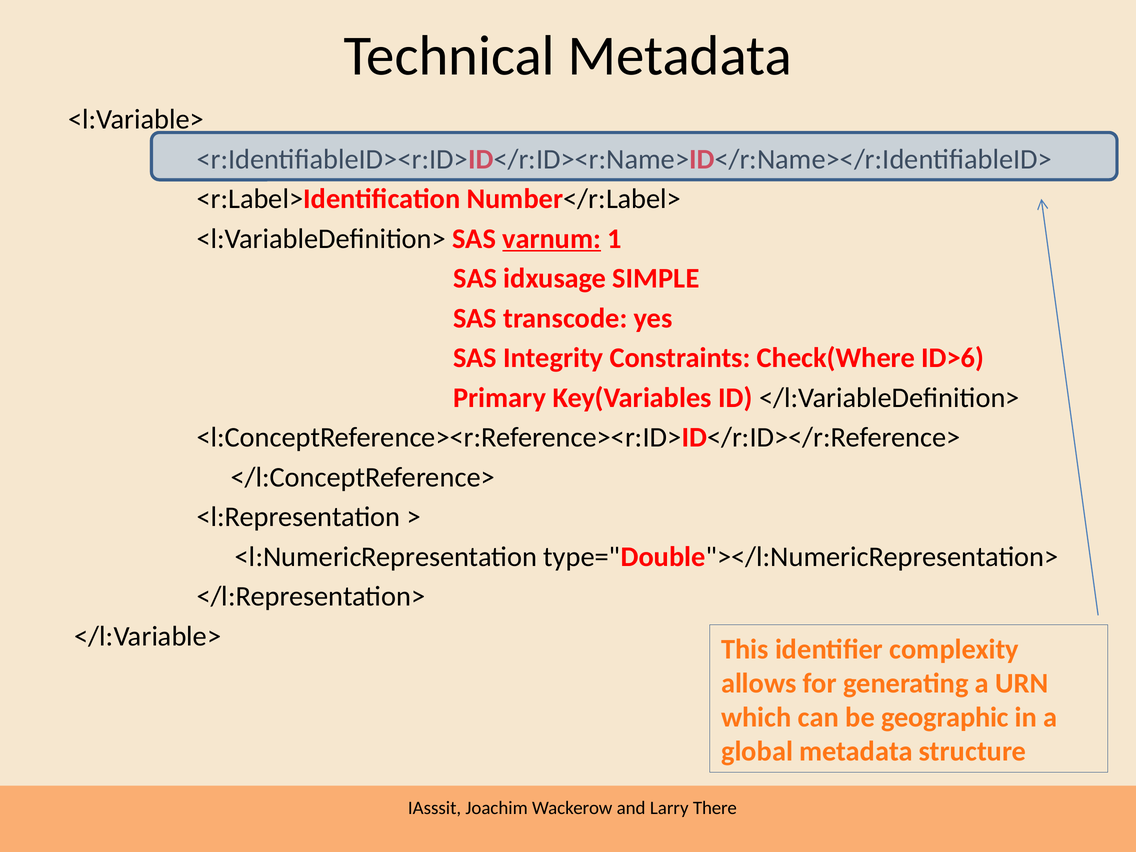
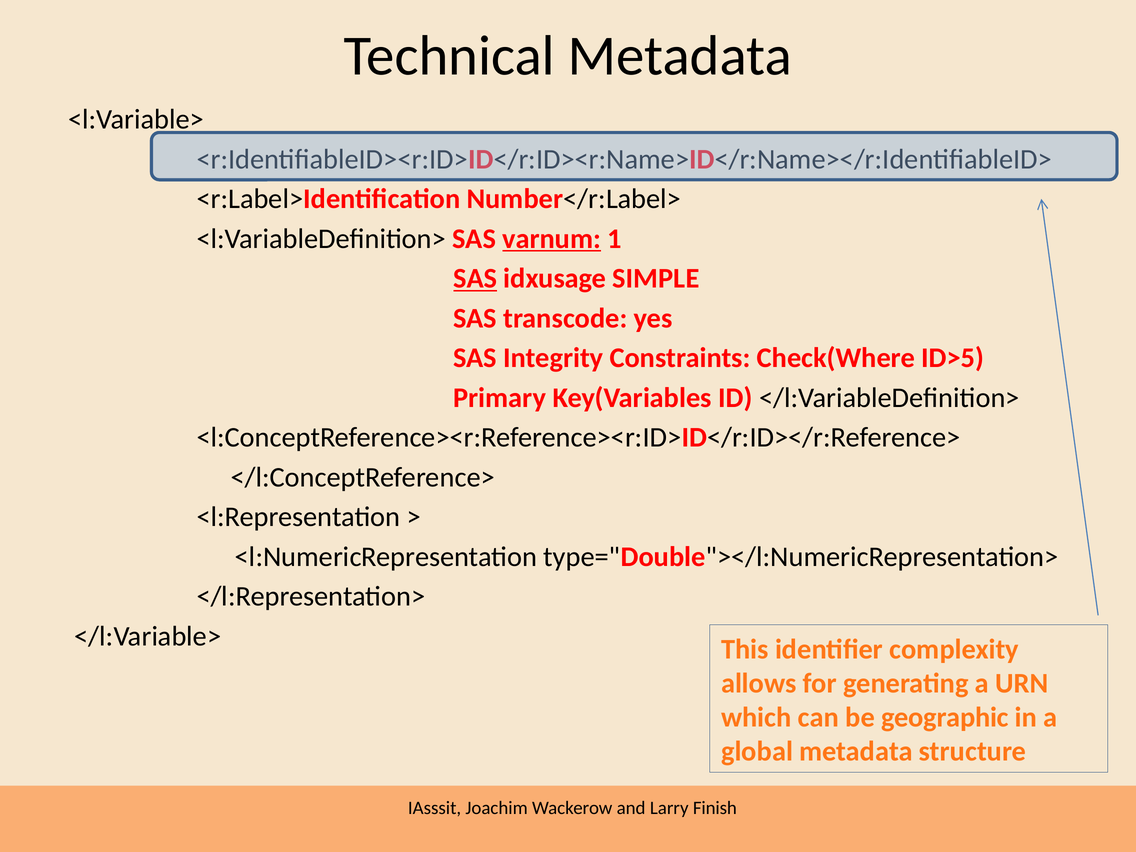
SAS underline: none -> present (475, 278)
ID>6: ID>6 -> ID>5 (953, 358)
There: There -> Finish (715, 808)
